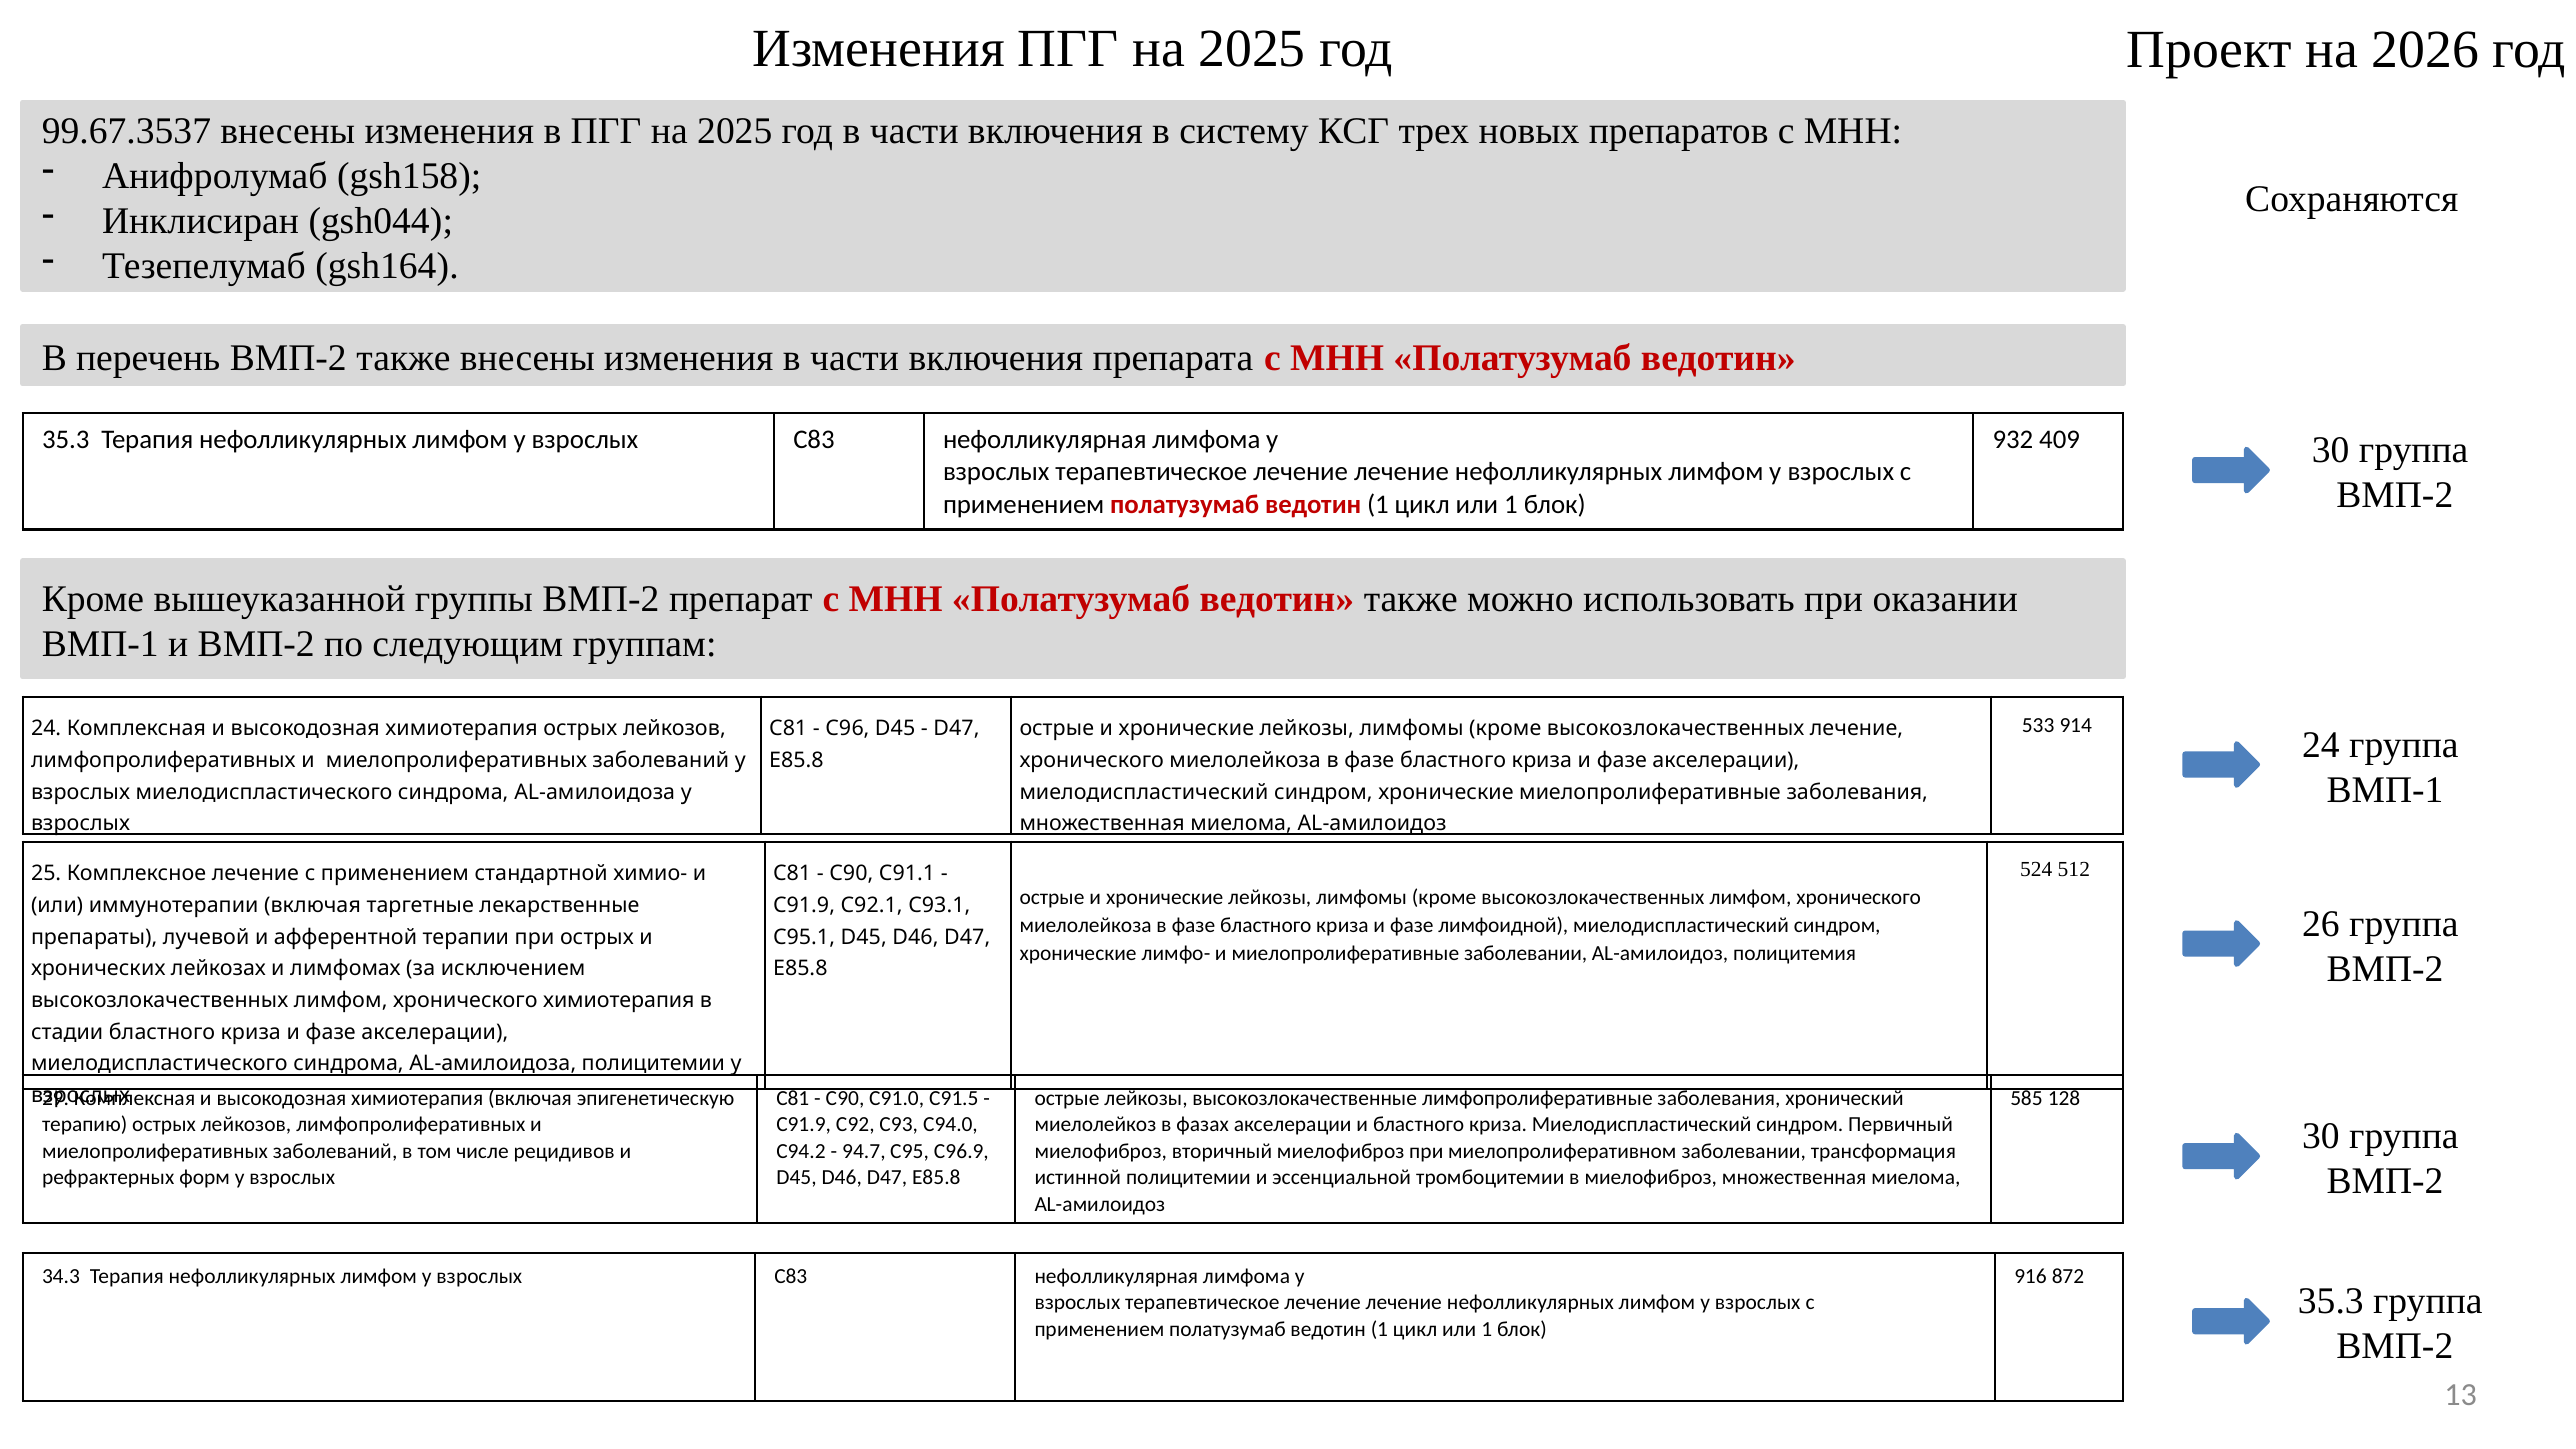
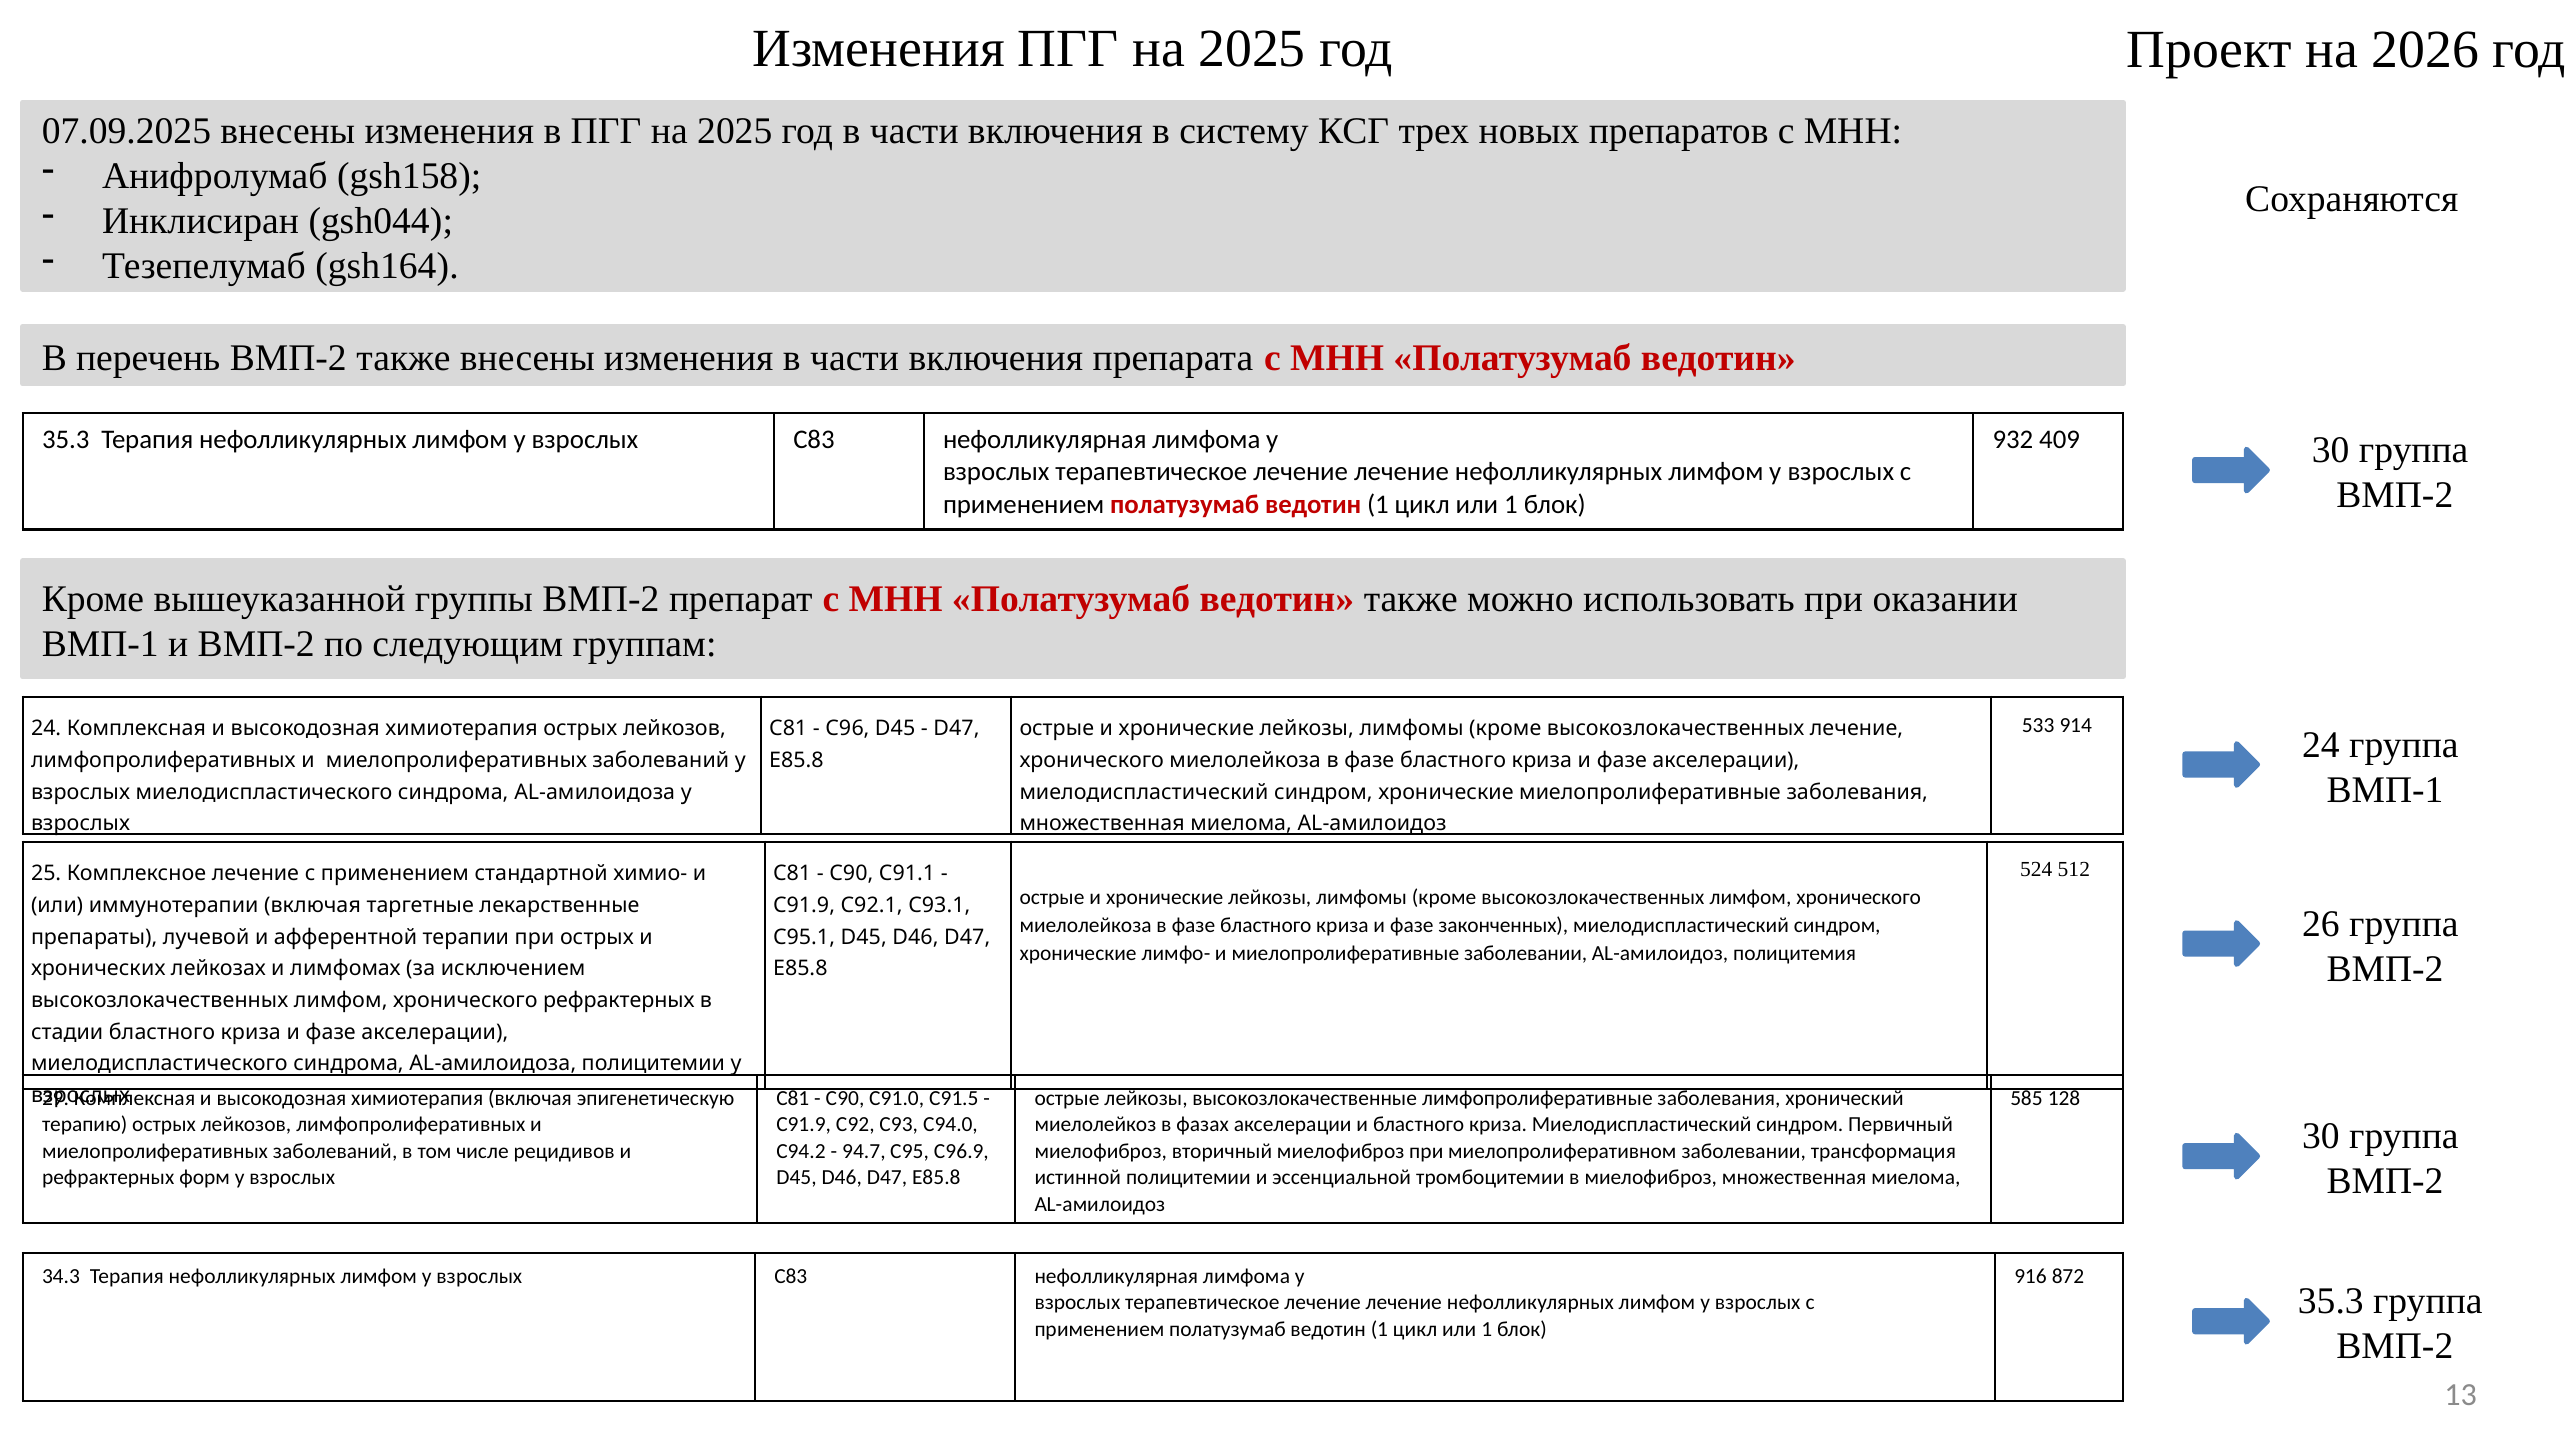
99.67.3537: 99.67.3537 -> 07.09.2025 (126, 131)
лимфоидной: лимфоидной -> законченных (1503, 925)
хронического химиотерапия: химиотерапия -> рефрактерных (619, 1000)
